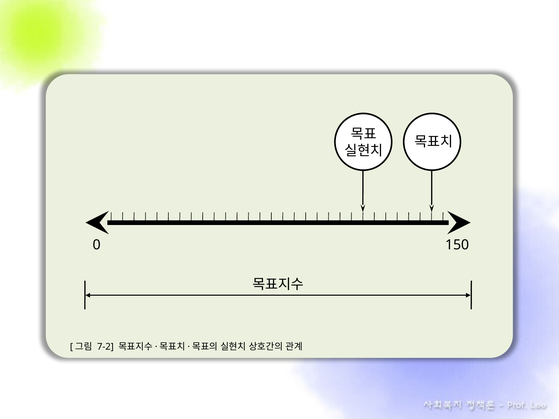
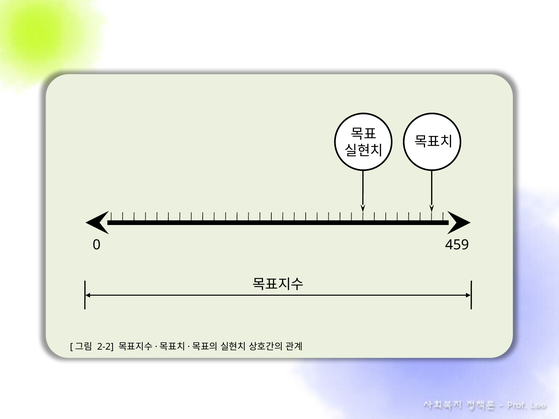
150: 150 -> 459 (457, 245)
7-2: 7-2 -> 2-2 (105, 347)
